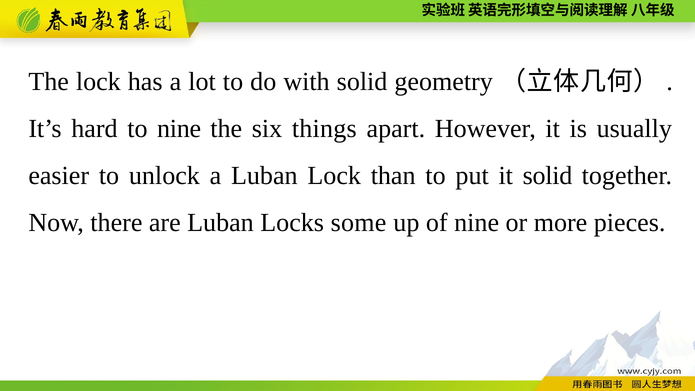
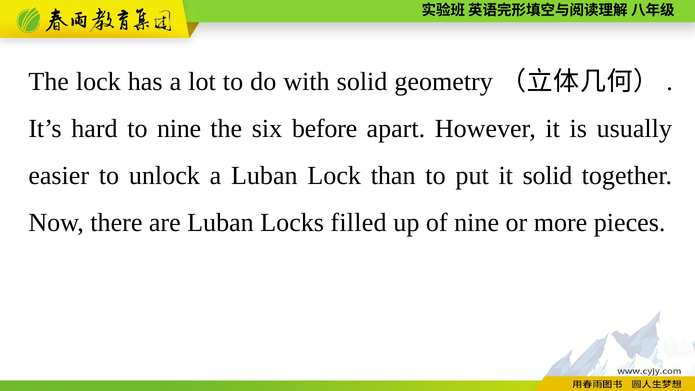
things: things -> before (325, 129)
some: some -> filled (359, 222)
